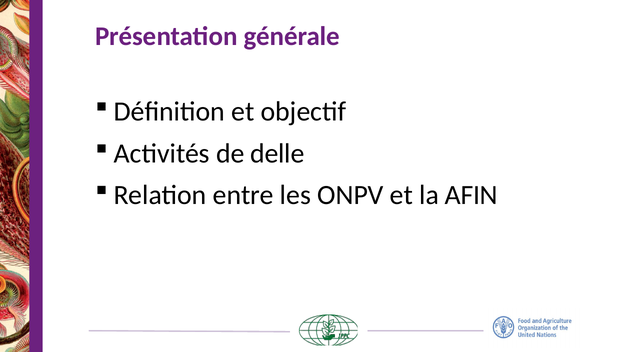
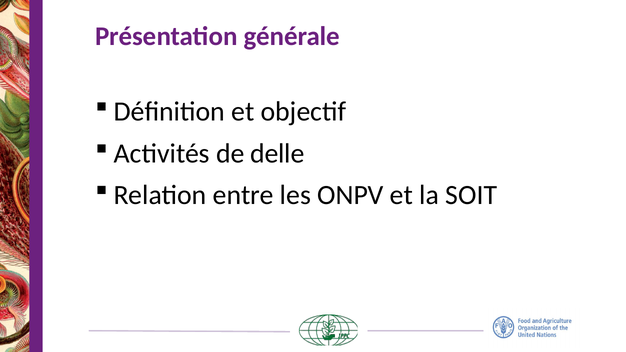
AFIN: AFIN -> SOIT (471, 195)
